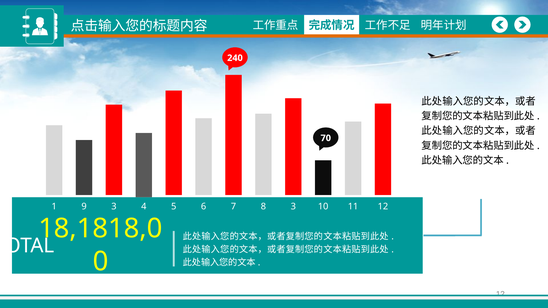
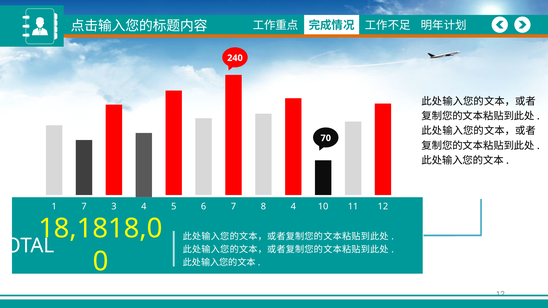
1 9: 9 -> 7 (84, 207)
8 3: 3 -> 4 (293, 207)
